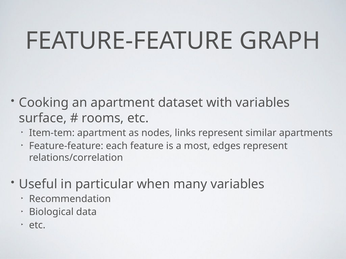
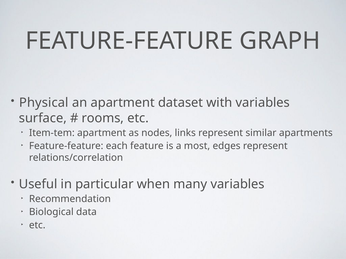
Cooking: Cooking -> Physical (44, 103)
